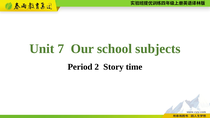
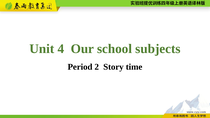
7: 7 -> 4 (61, 49)
